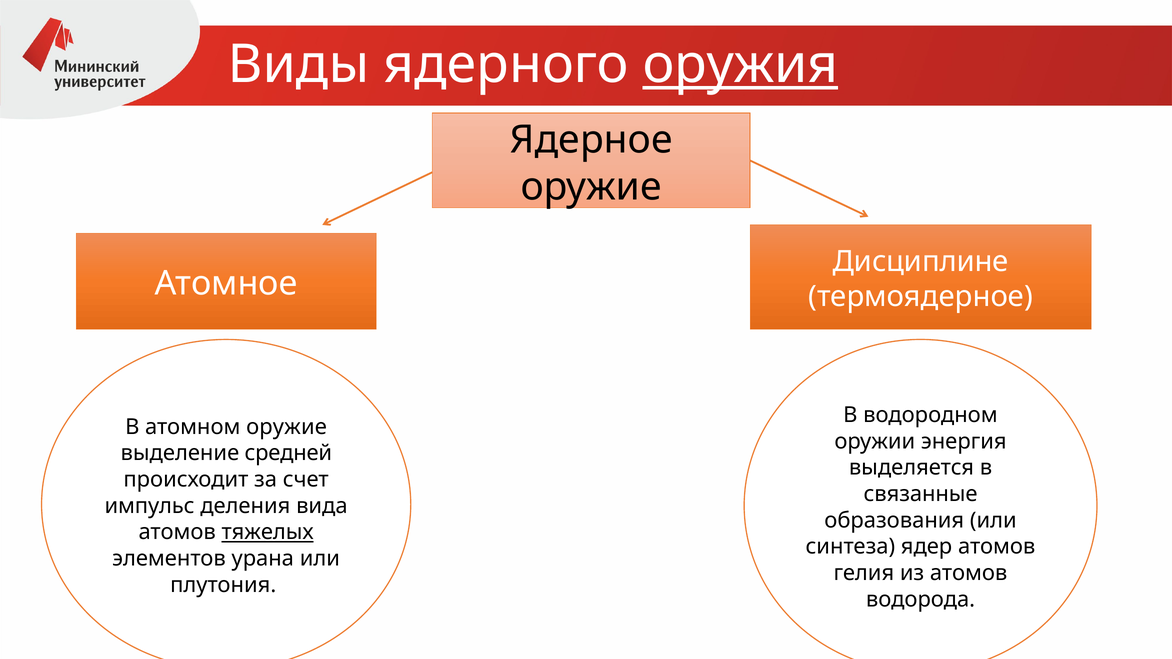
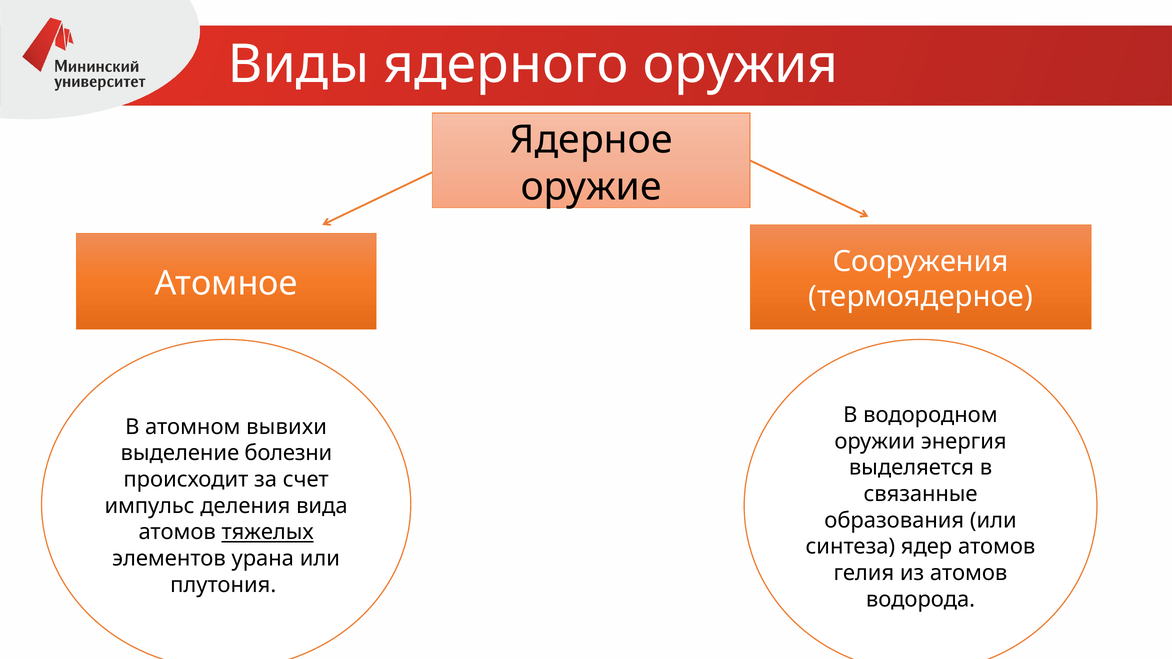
оружия underline: present -> none (741, 65)
Дисциплине: Дисциплине -> Сооружения (921, 262)
атомном оружие: оружие -> вывихи (287, 427)
средней: средней -> болезни (288, 453)
